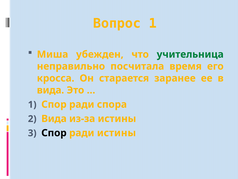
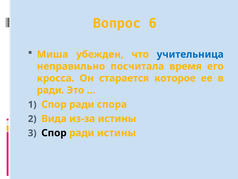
Вопрос 1: 1 -> 6 (153, 23)
учительница colour: green -> blue (190, 54)
заранее: заранее -> которое (175, 78)
вида: вида -> ради (51, 90)
